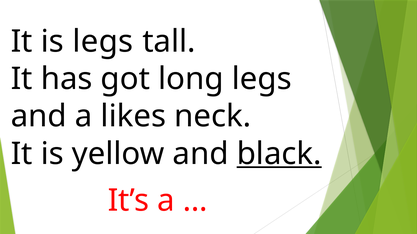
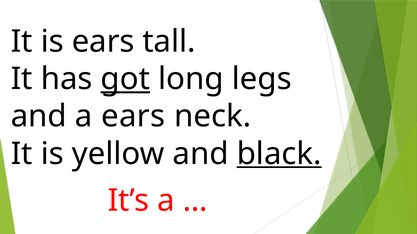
is legs: legs -> ears (103, 42)
got underline: none -> present (125, 79)
a likes: likes -> ears (133, 117)
